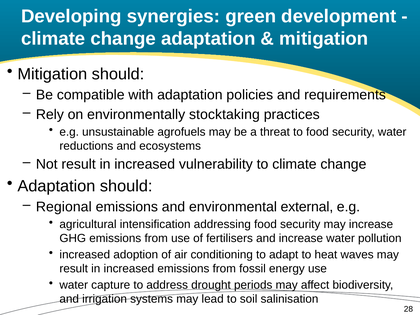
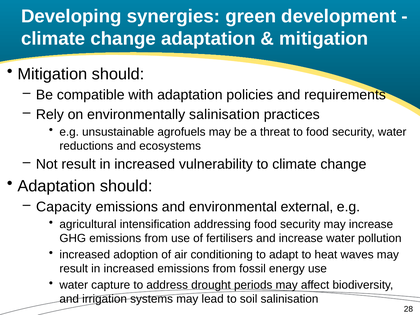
environmentally stocktaking: stocktaking -> salinisation (224, 114)
Regional: Regional -> Capacity (64, 207)
